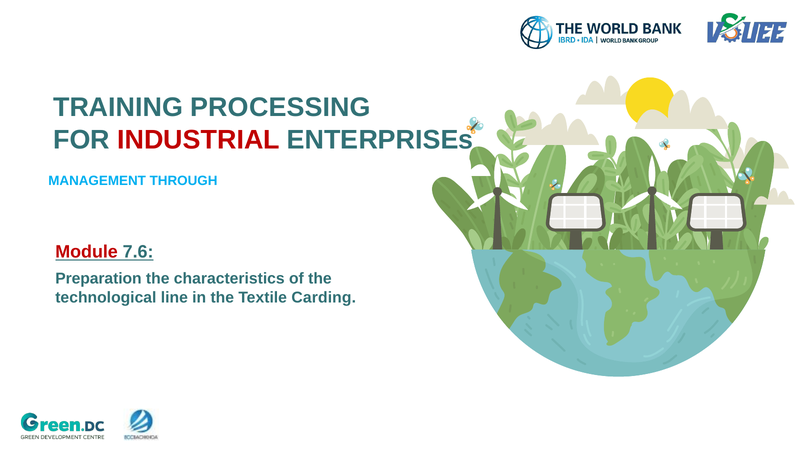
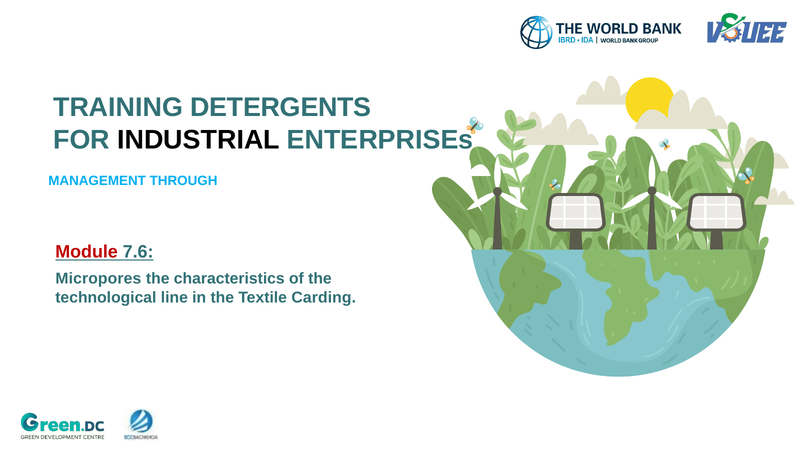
PROCESSING: PROCESSING -> DETERGENTS (281, 107)
INDUSTRIAL colour: red -> black (199, 139)
Preparation: Preparation -> Micropores (98, 278)
